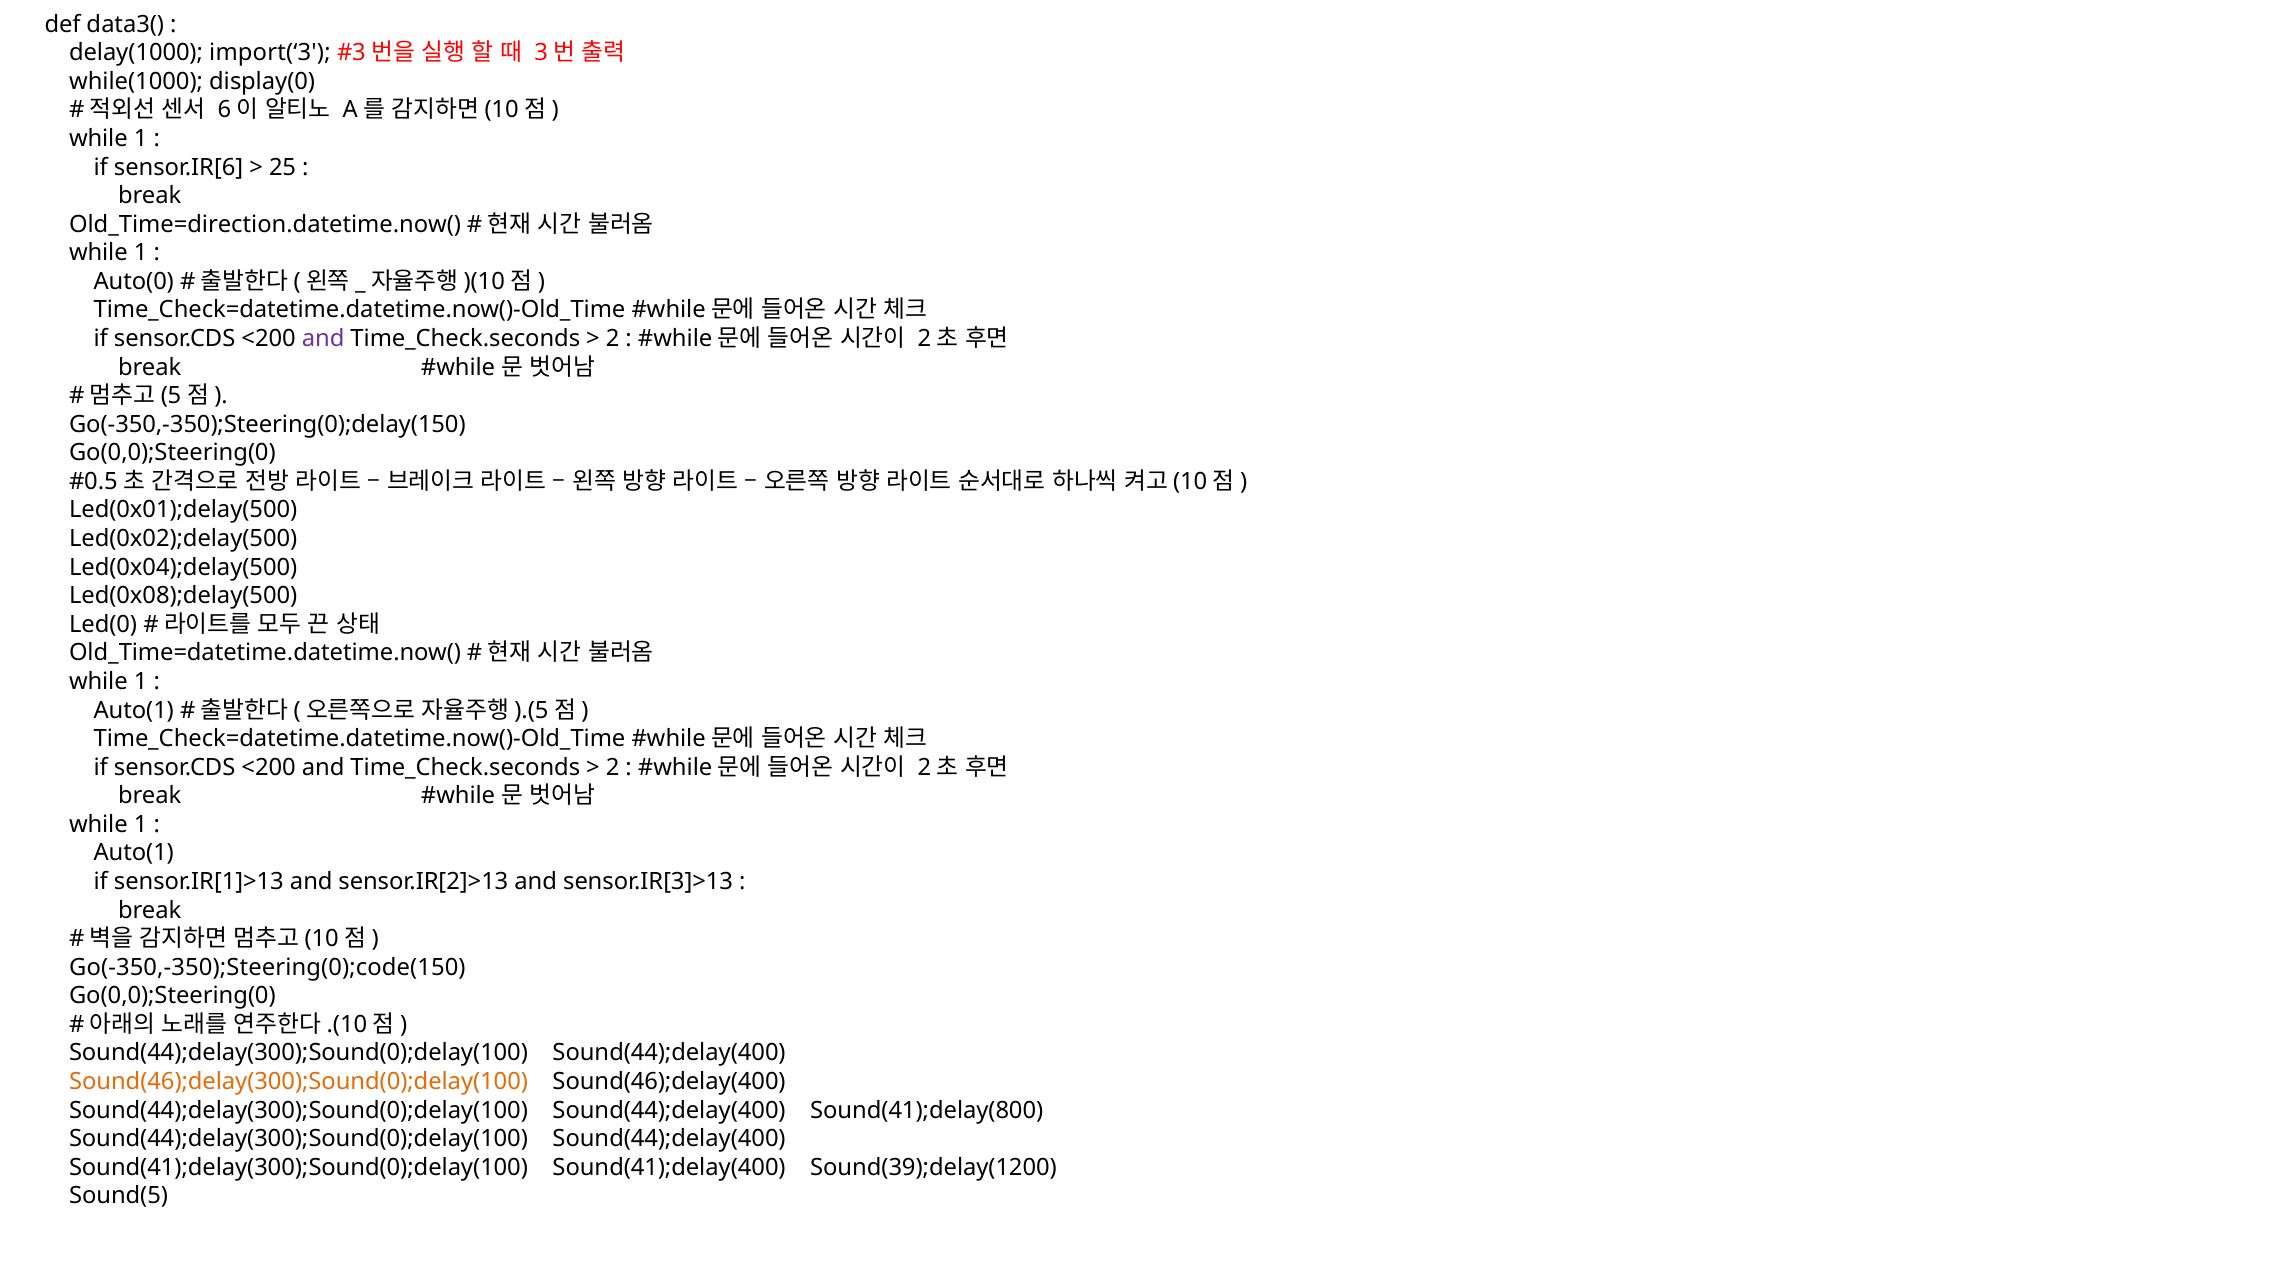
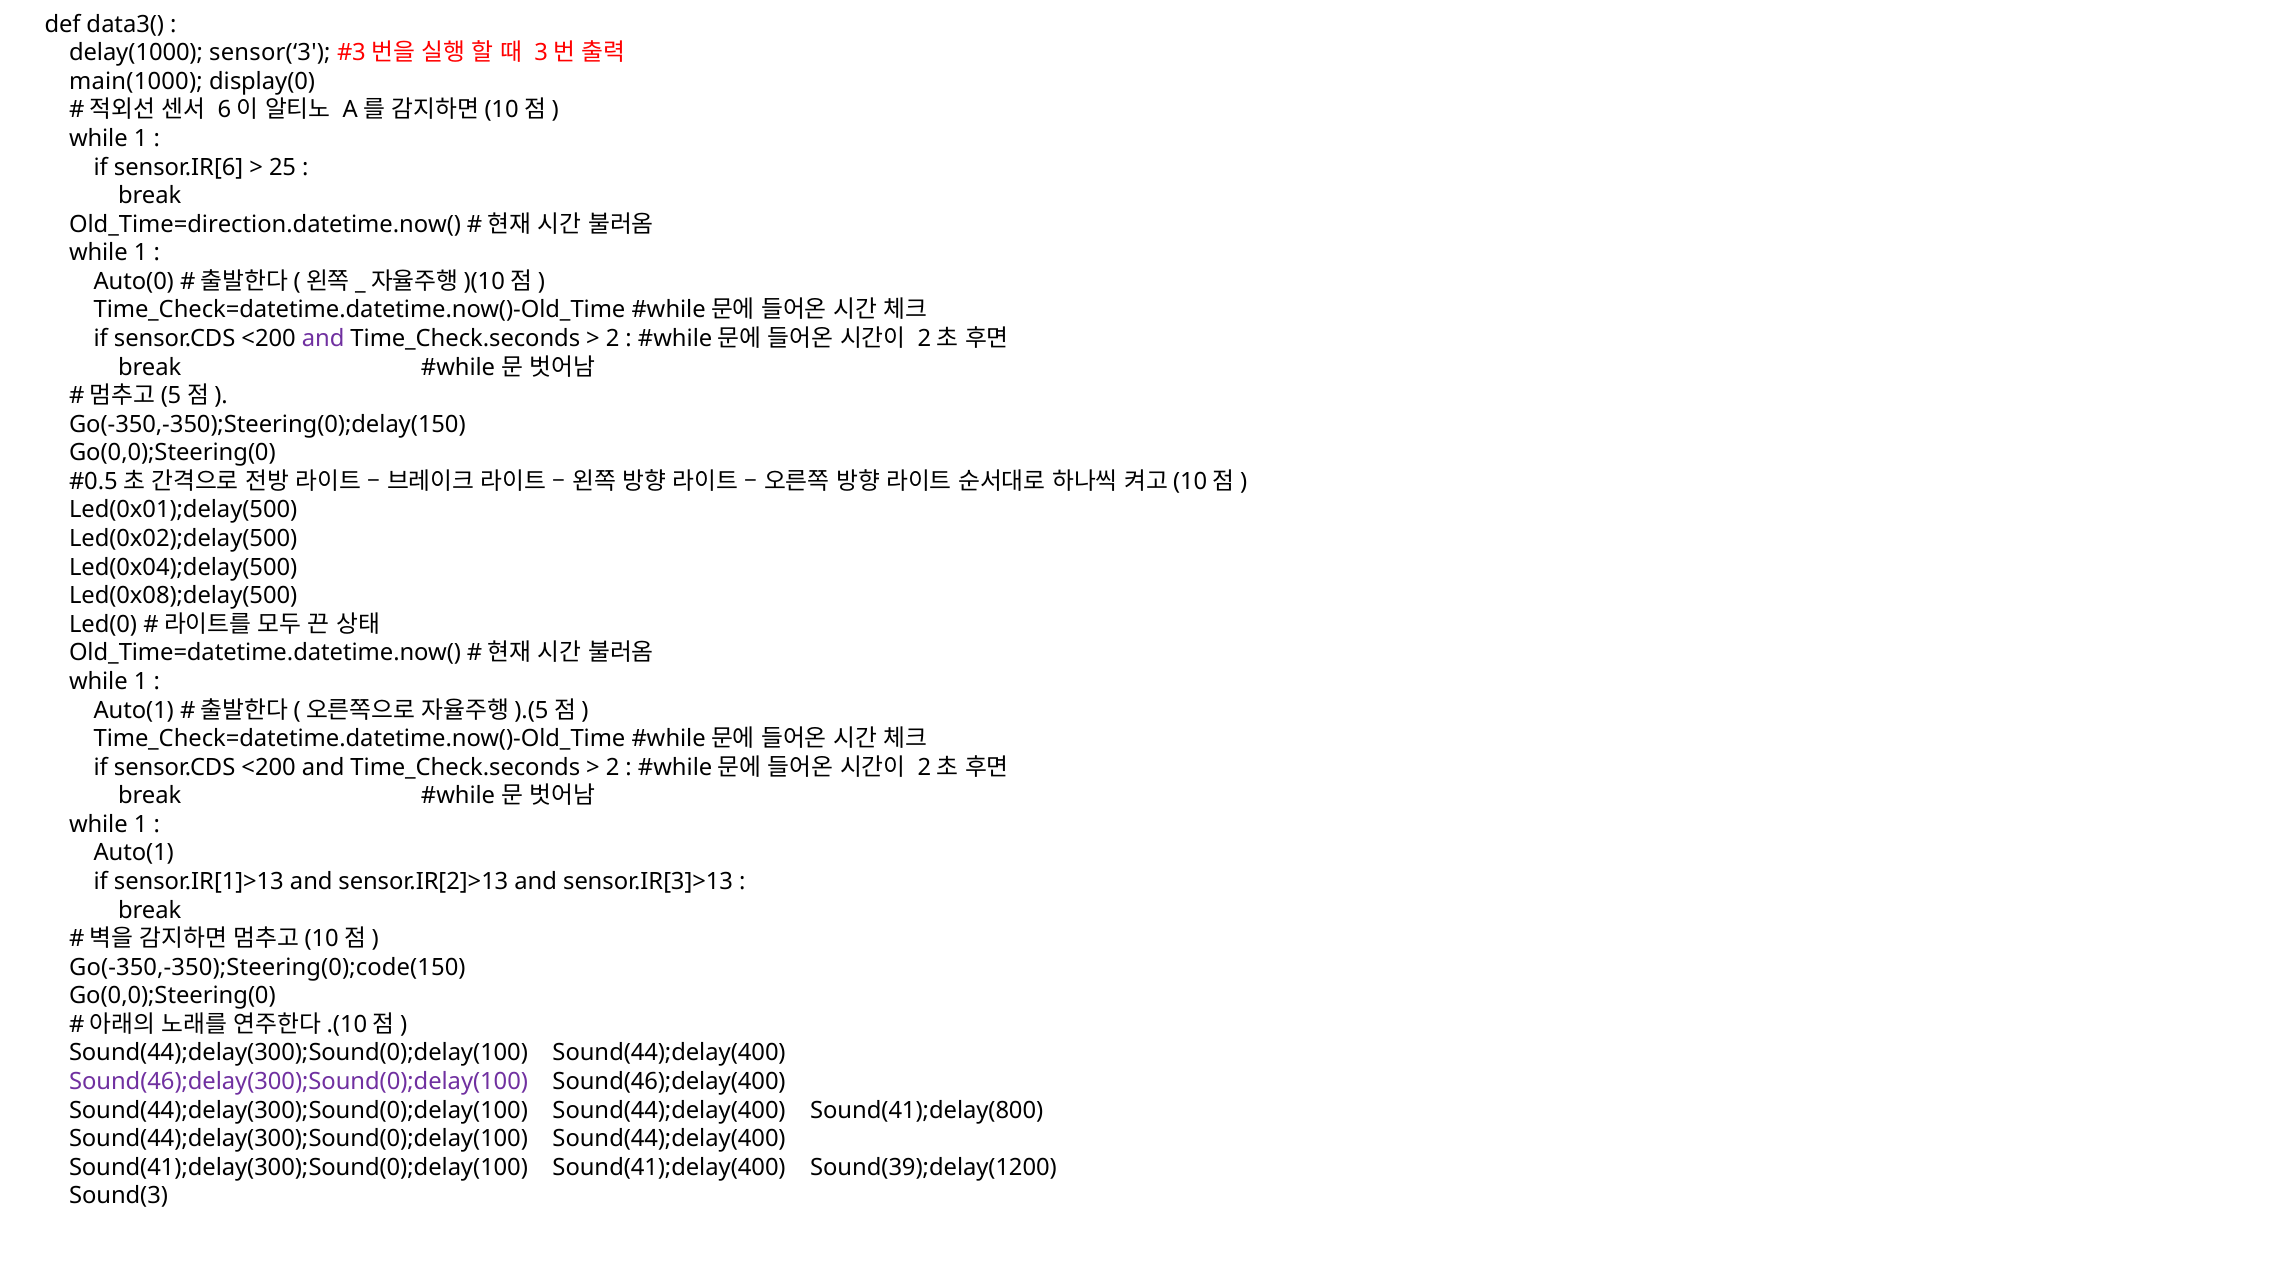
import(‘3: import(‘3 -> sensor(‘3 (270, 53)
while(1000: while(1000 -> main(1000 (136, 81)
Sound(46);delay(300);Sound(0);delay(100 colour: orange -> purple (299, 1082)
Sound(5: Sound(5 -> Sound(3 (119, 1196)
